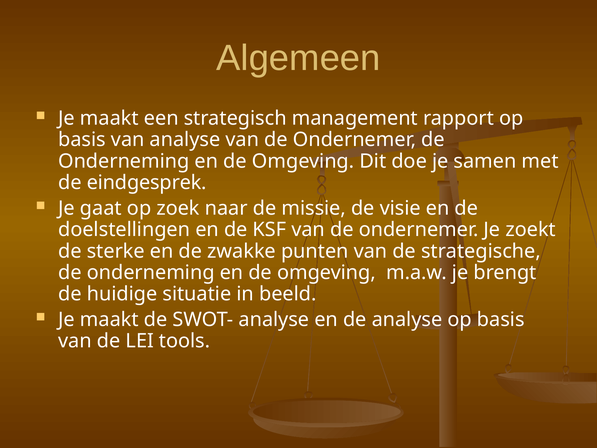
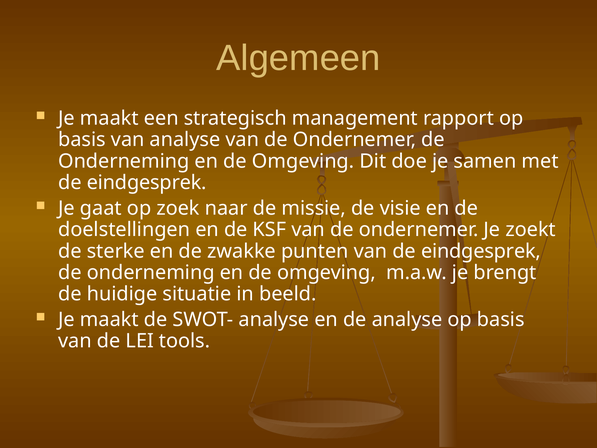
van de strategische: strategische -> eindgesprek (481, 251)
